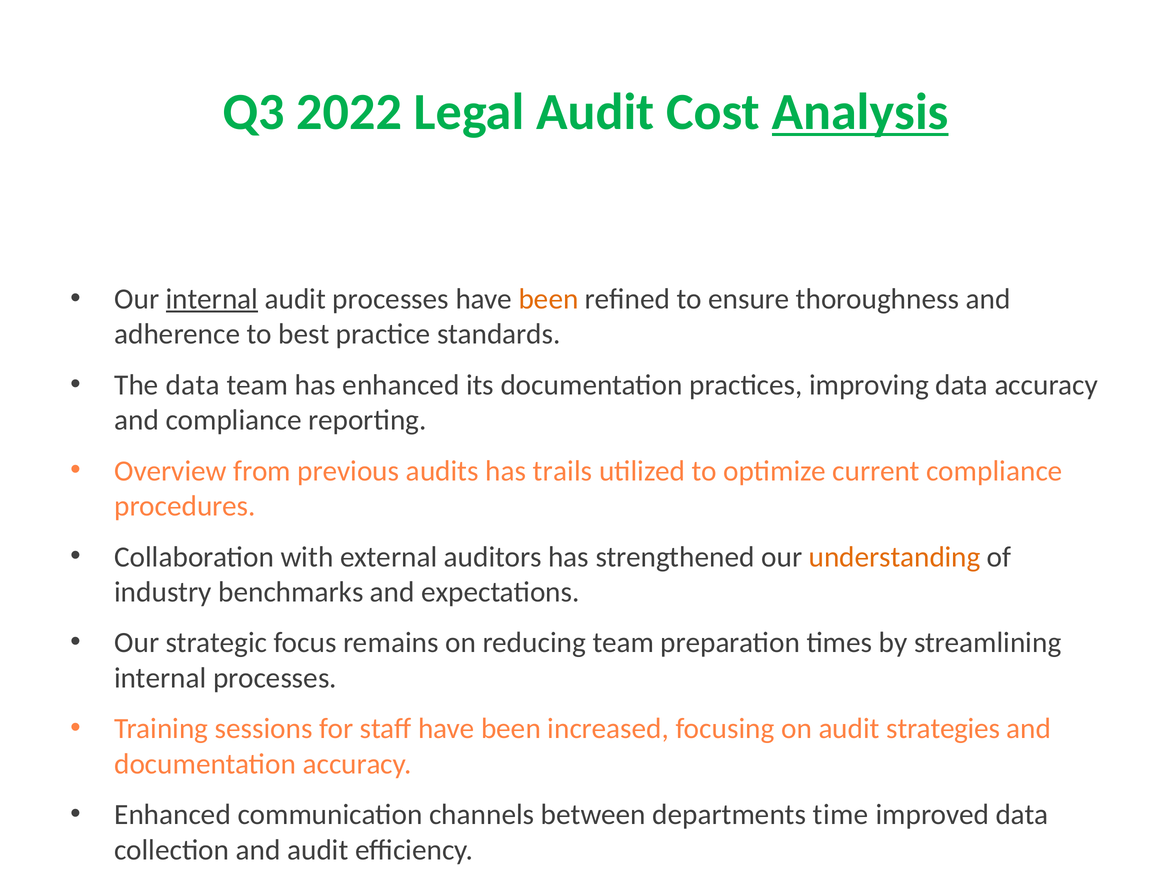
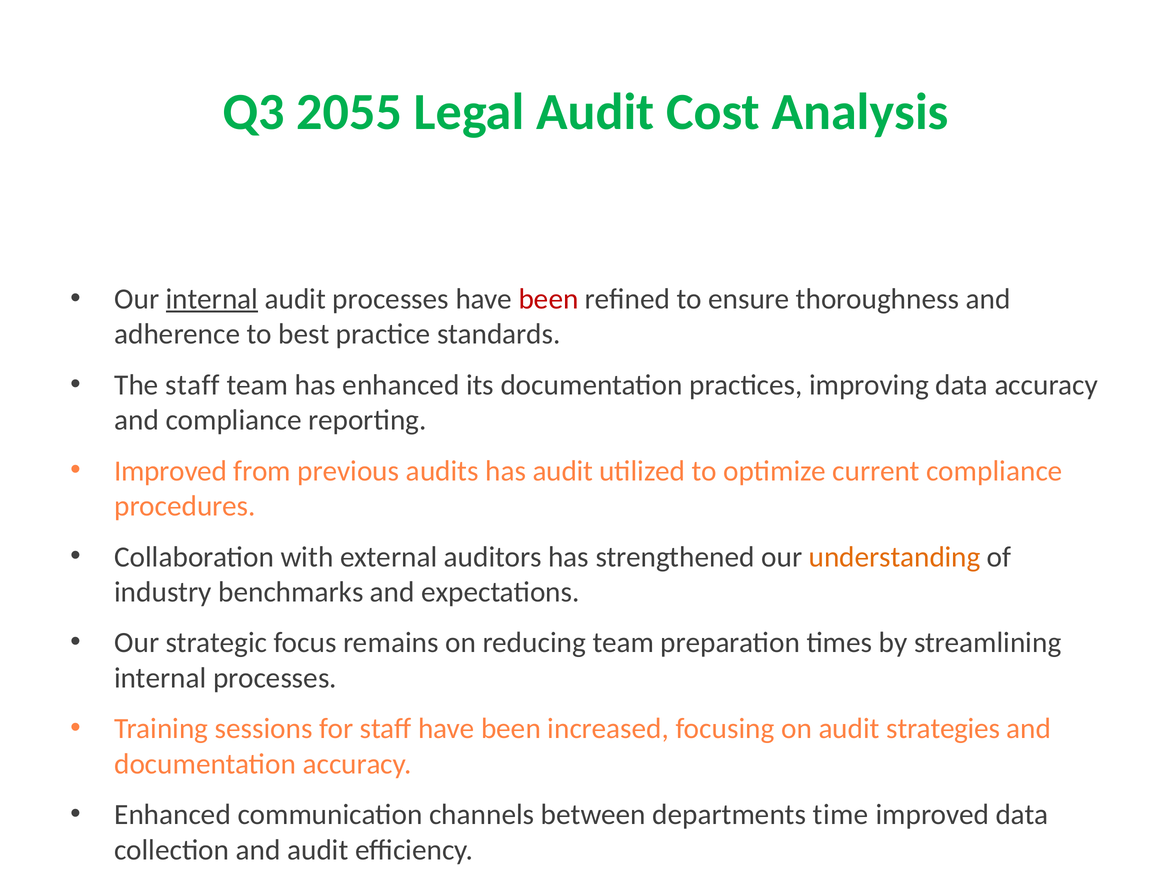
2022: 2022 -> 2055 (349, 112)
Analysis underline: present -> none (860, 112)
been colour: orange -> red (549, 299)
The data: data -> staff (193, 385)
Overview: Overview -> Improved (171, 471)
has trails: trails -> audit (563, 471)
